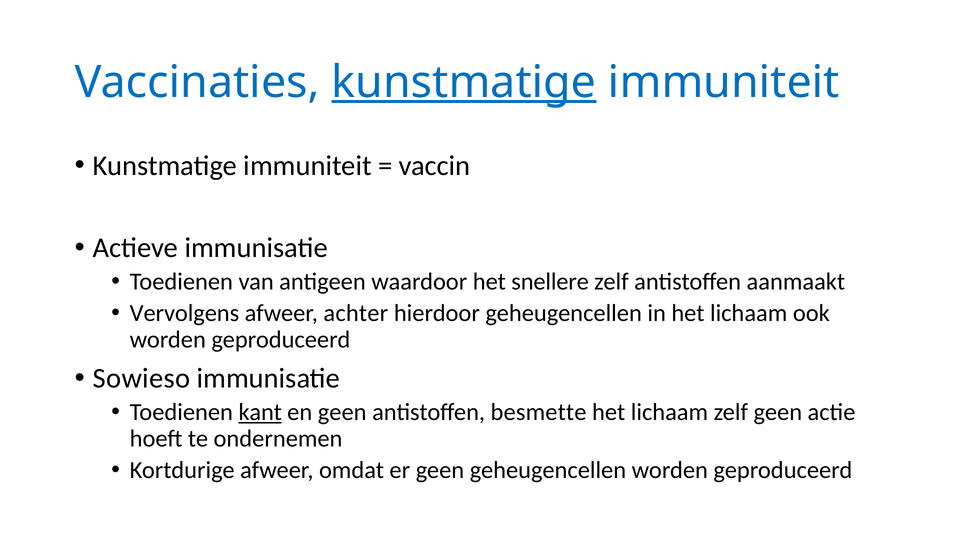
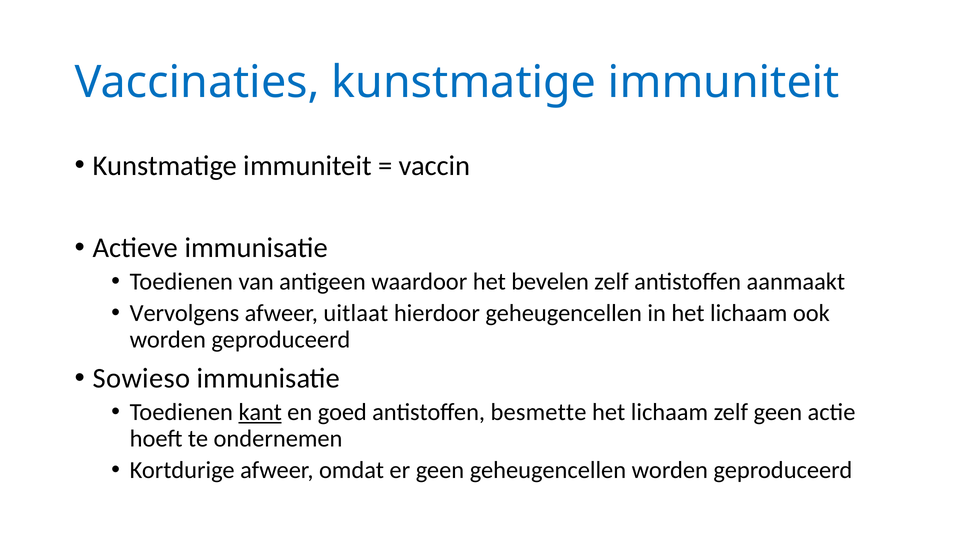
kunstmatige underline: present -> none (464, 82)
snellere: snellere -> bevelen (550, 281)
achter: achter -> uitlaat (356, 313)
en geen: geen -> goed (342, 412)
